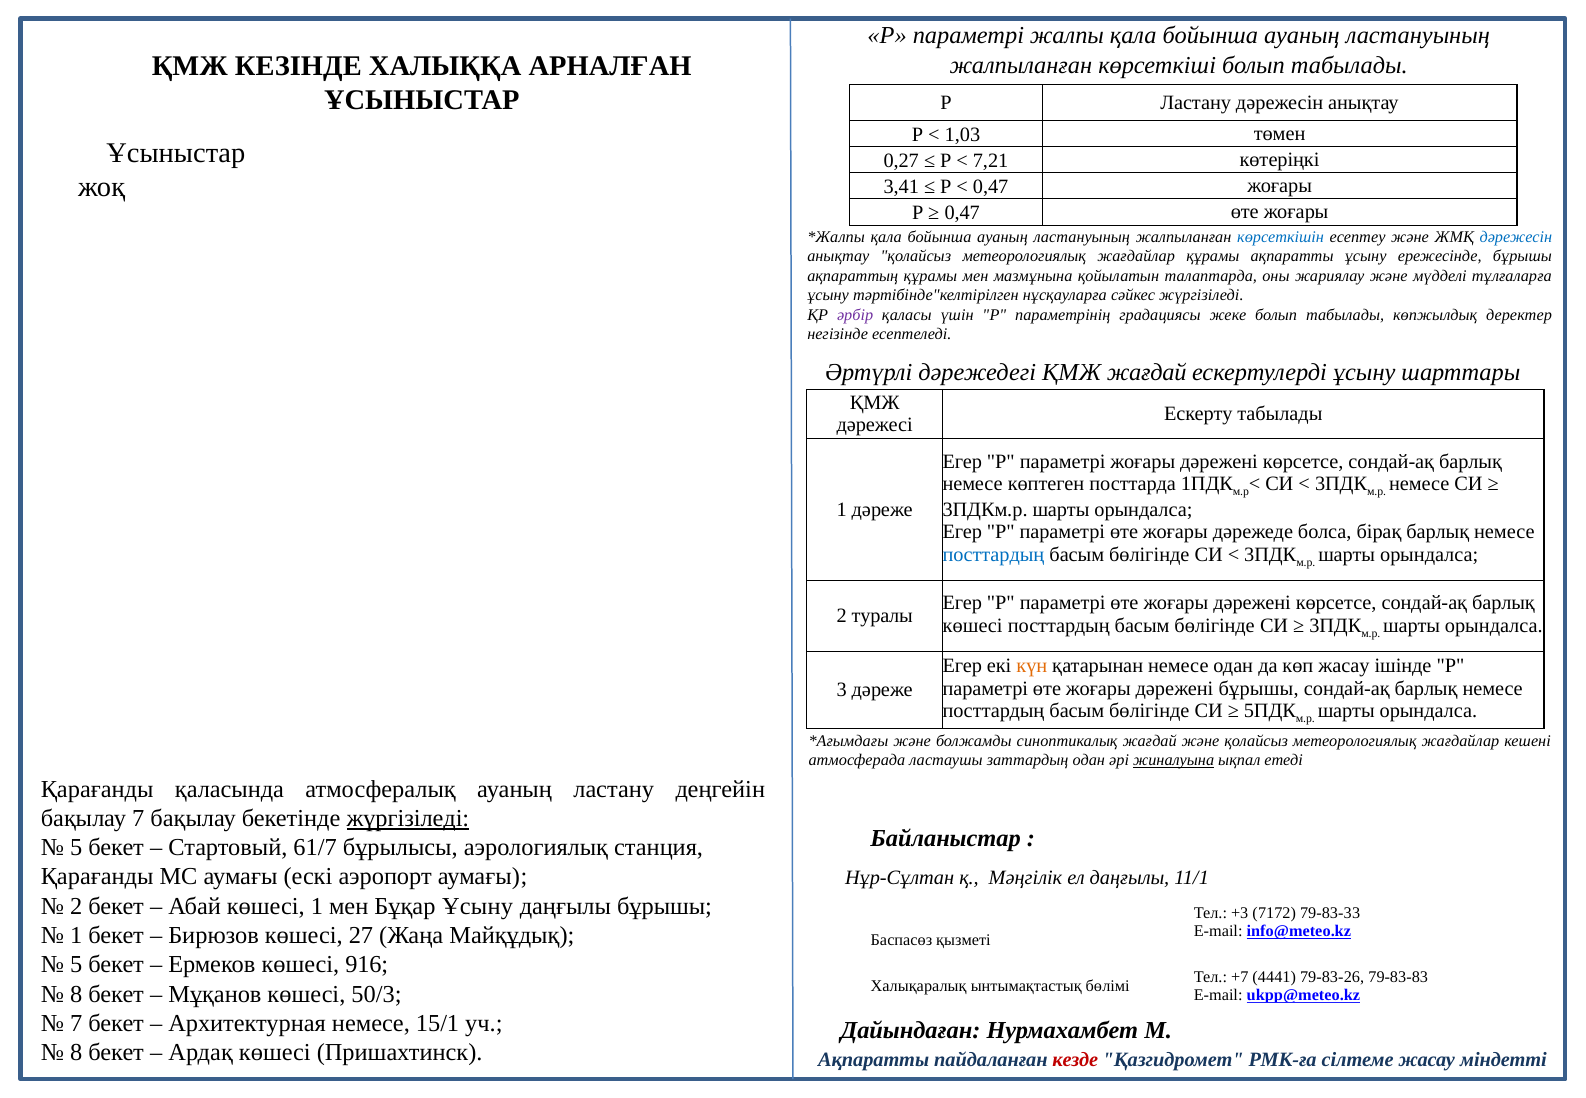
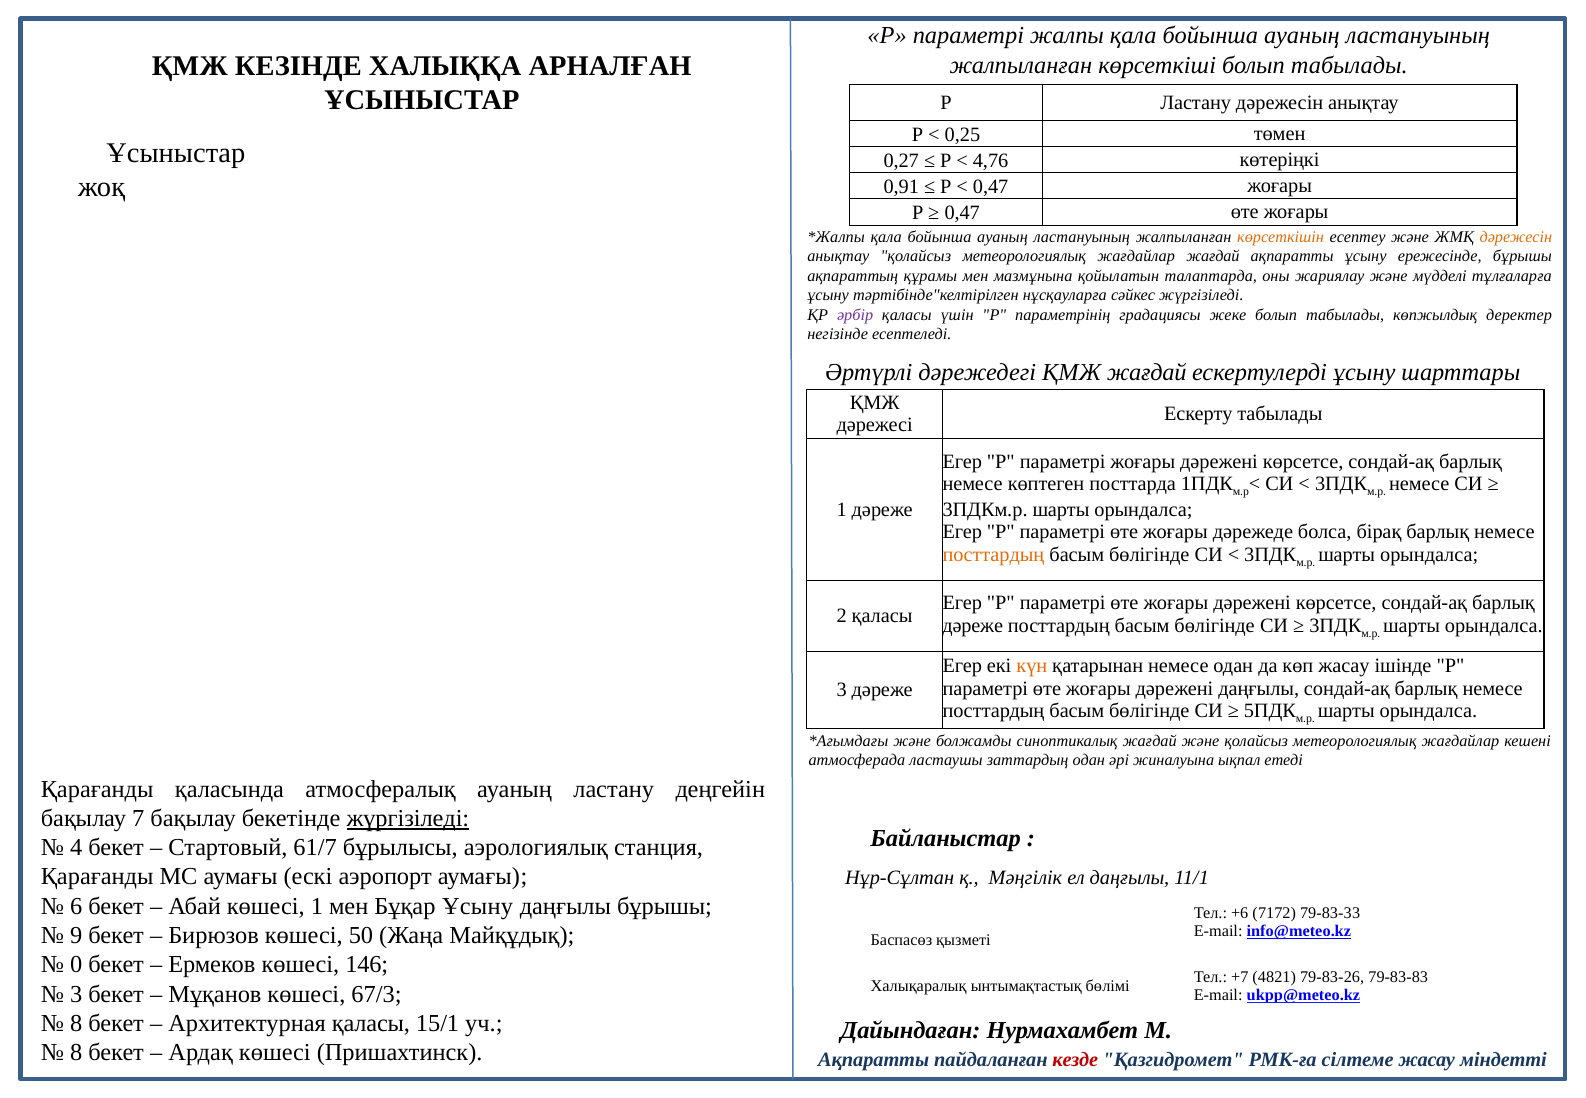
1,03: 1,03 -> 0,25 (962, 134)
7,21: 7,21 -> 4,76 (991, 160)
3,41: 3,41 -> 0,91 (901, 187)
көрсеткішін colour: blue -> orange (1281, 237)
дәрежесін colour: blue -> orange (1516, 237)
жағдайлар құрамы: құрамы -> жағдай (1213, 257)
посттардың colour: blue -> orange (993, 554)
2 туралы: туралы -> қаласы (882, 616)
көшесі: көшесі -> дәреже (973, 626)
дәрежені бұрышы: бұрышы -> даңғылы (1259, 688)
жиналуына underline: present -> none (1174, 760)
5: 5 -> 4 (76, 848)
2: 2 -> 6 (76, 906)
+3: +3 -> +6 (1240, 913)
1: 1 -> 9 (76, 935)
27: 27 -> 50 (361, 935)
5: 5 -> 0 (76, 965)
916: 916 -> 146 (367, 965)
4441: 4441 -> 4821 (1274, 977)
8: 8 -> 3 (76, 994)
50/3: 50/3 -> 67/3 (377, 994)
7: 7 -> 8 (76, 1023)
Архитектурная немесе: немесе -> қаласы (371, 1023)
